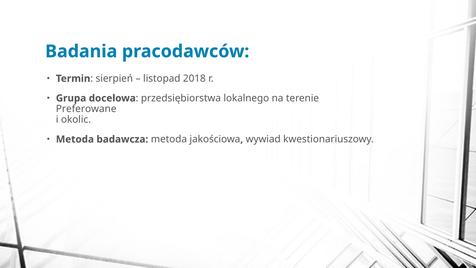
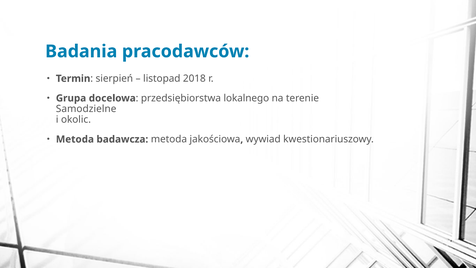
Preferowane: Preferowane -> Samodzielne (86, 109)
